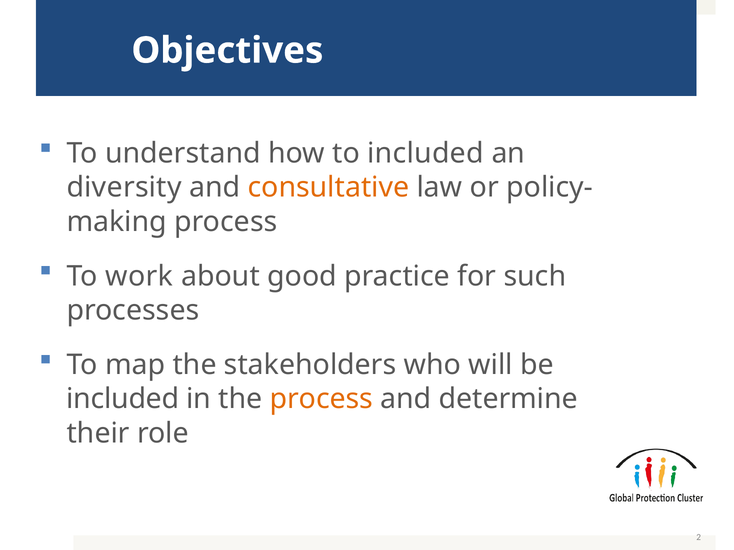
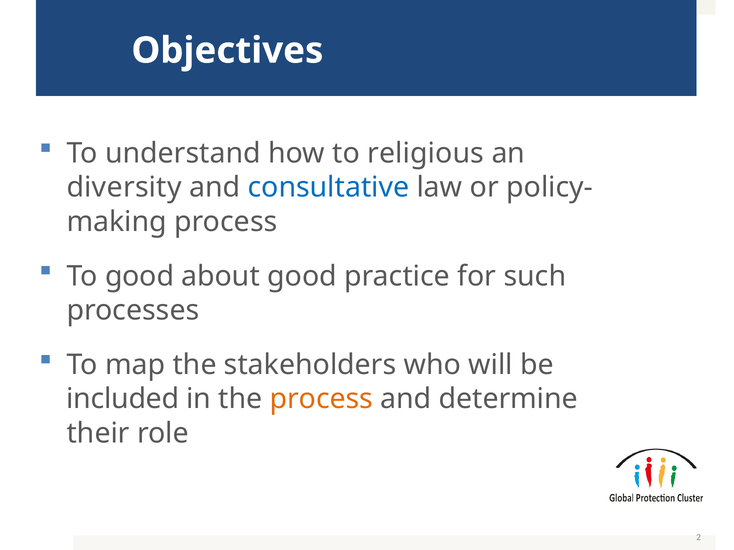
to included: included -> religious (426, 153)
consultative colour: orange -> blue (328, 188)
To work: work -> good (140, 276)
